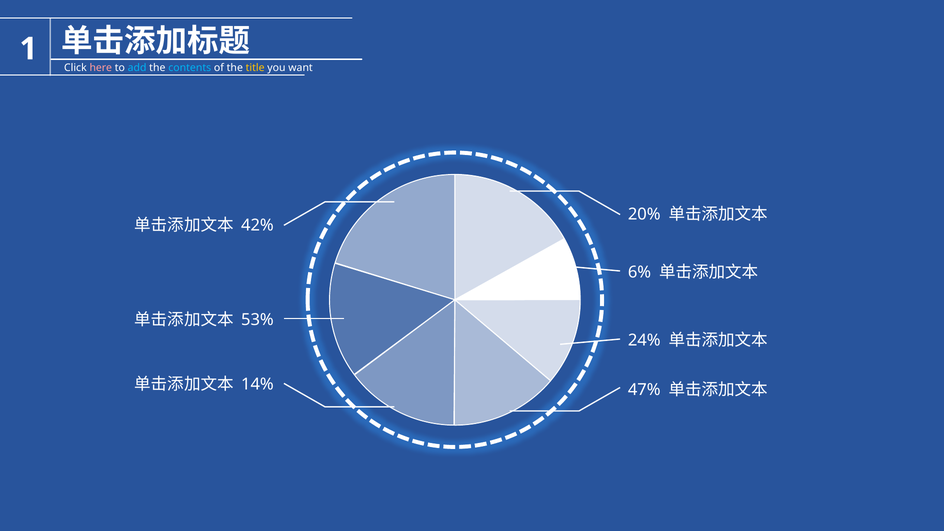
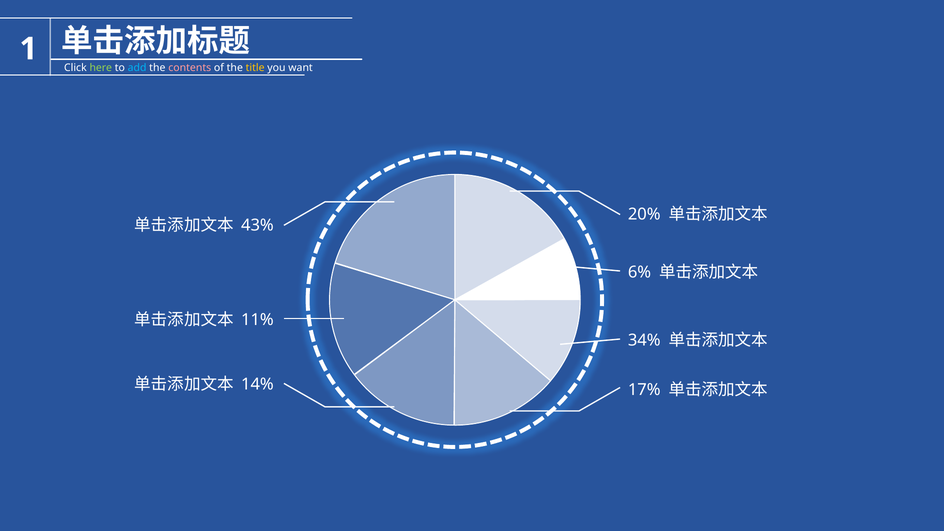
here colour: pink -> light green (101, 68)
contents colour: light blue -> pink (190, 68)
42%: 42% -> 43% (257, 225)
53%: 53% -> 11% (257, 320)
24%: 24% -> 34% (644, 340)
47%: 47% -> 17% (644, 390)
